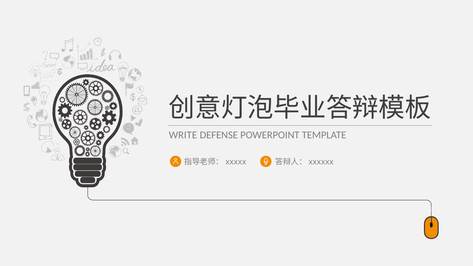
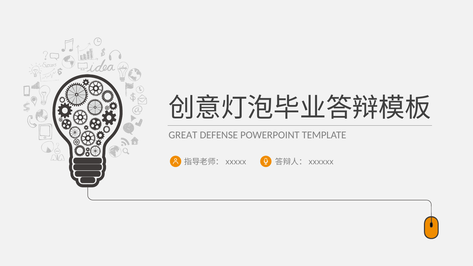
WRITE: WRITE -> GREAT (183, 135)
